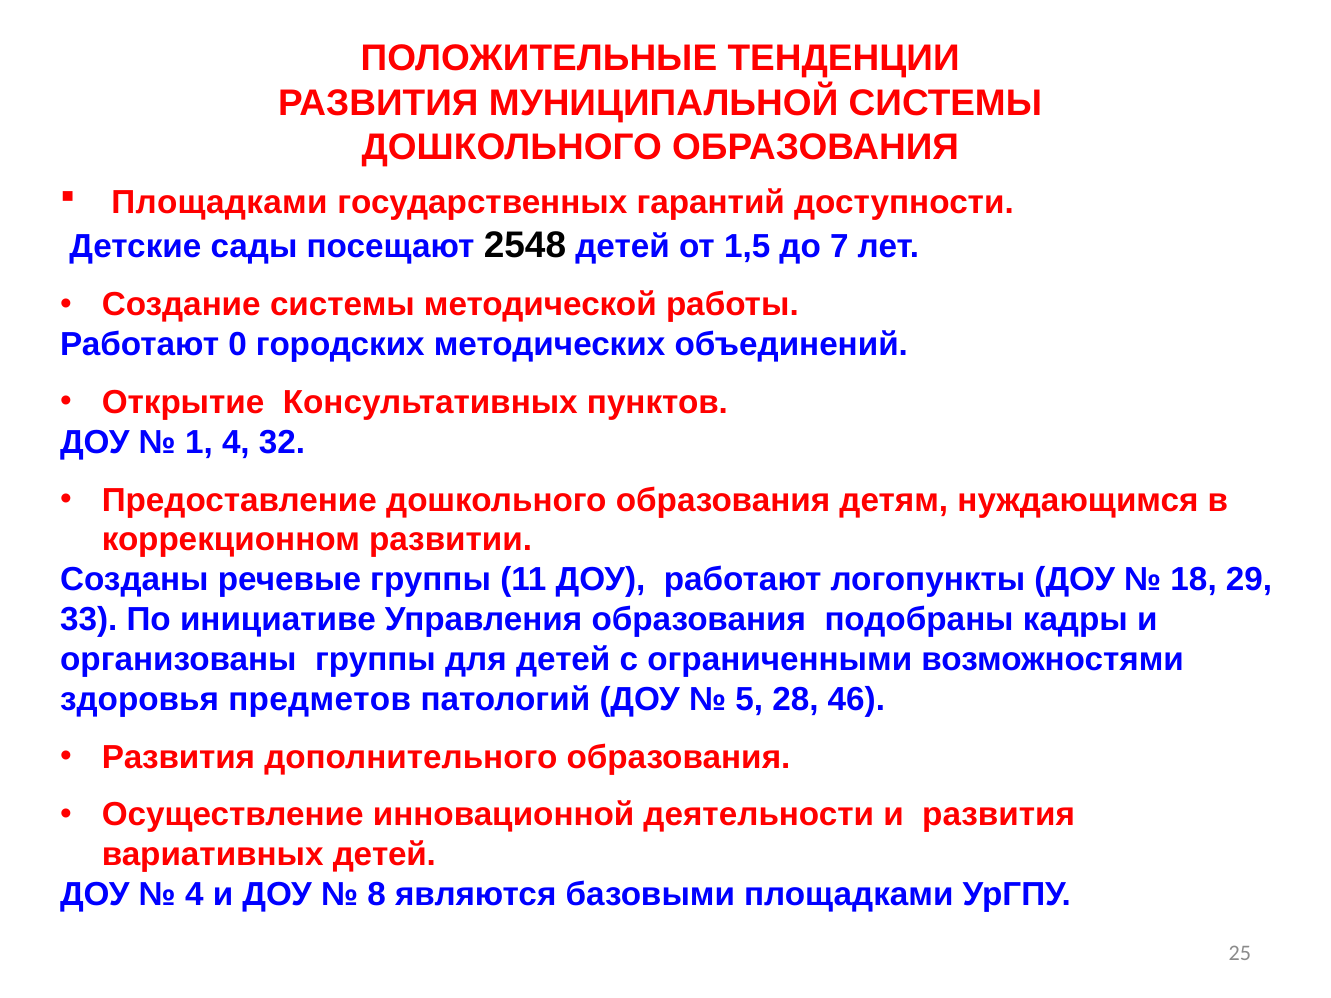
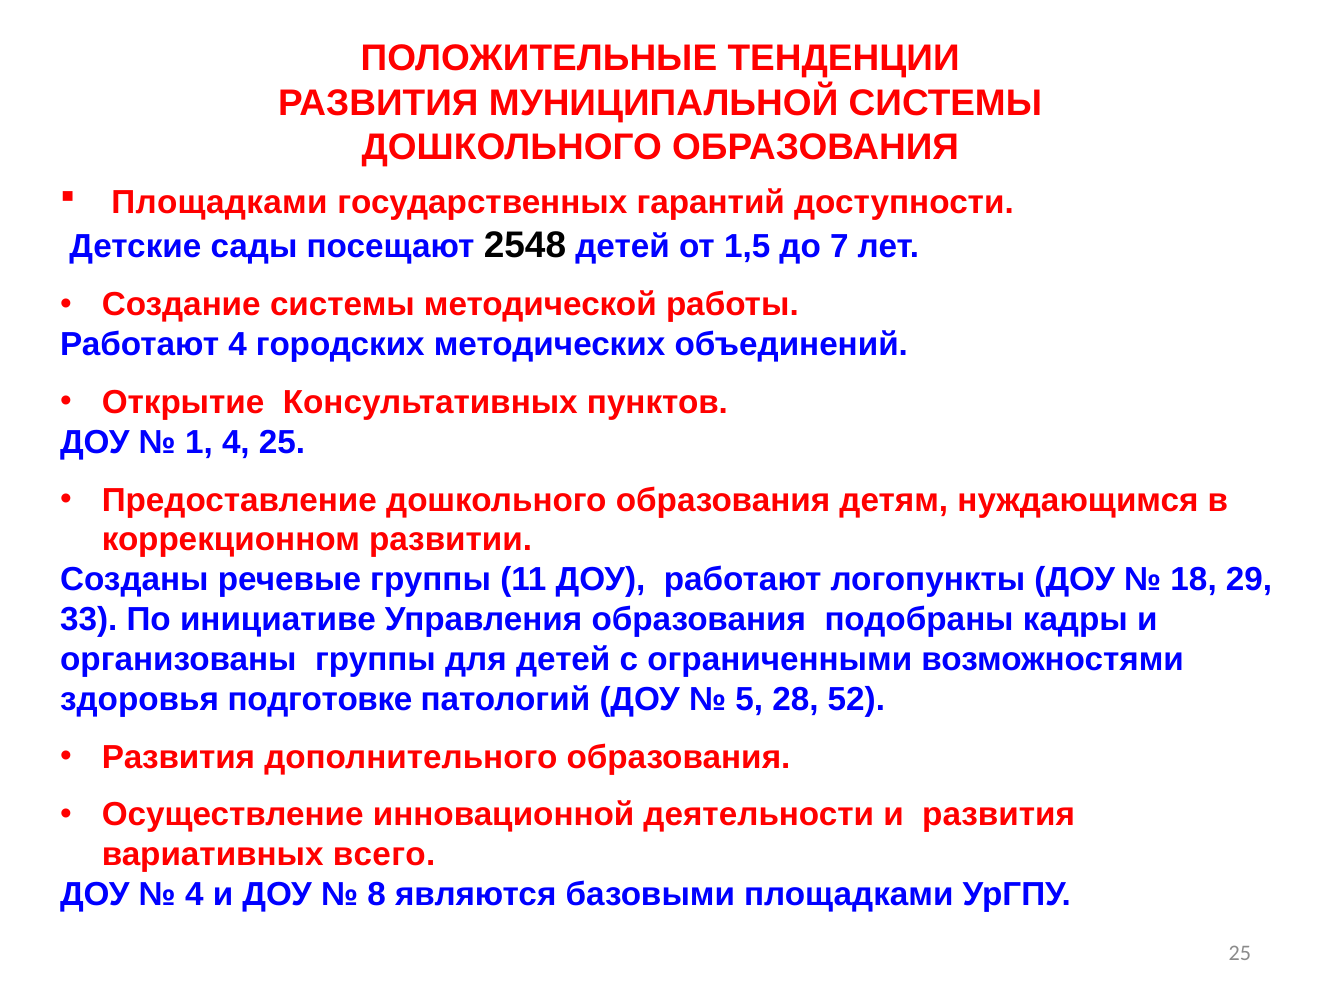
Работают 0: 0 -> 4 (238, 345)
4 32: 32 -> 25 (282, 443)
предметов: предметов -> подготовке (320, 700)
46: 46 -> 52 (856, 700)
вариативных детей: детей -> всего (384, 855)
